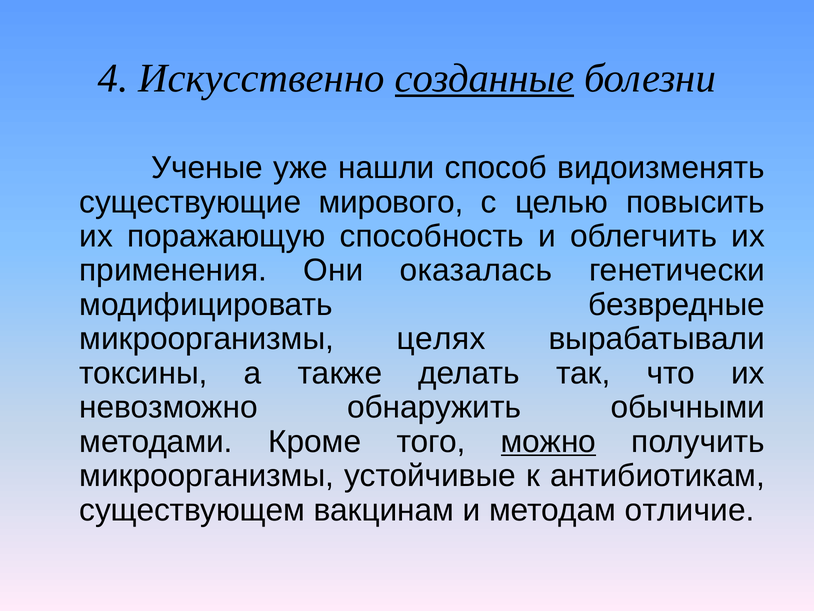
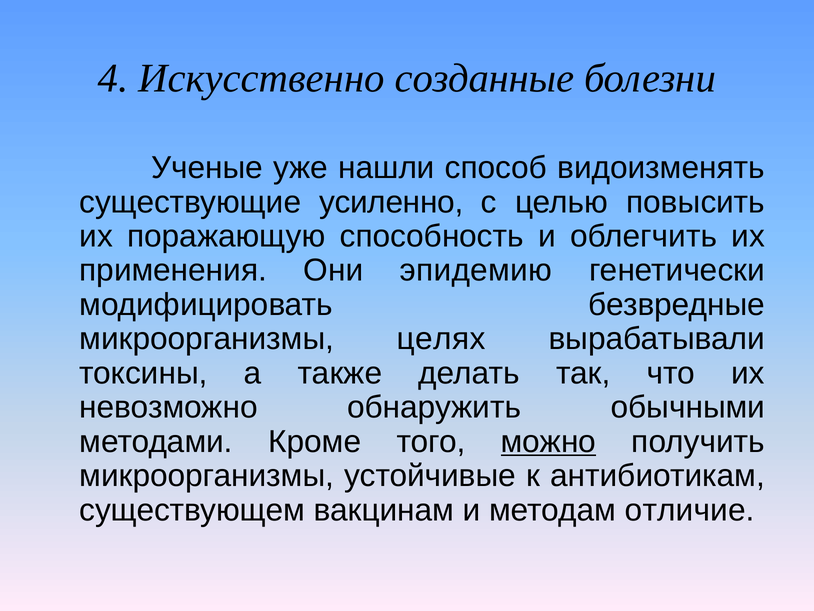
созданные underline: present -> none (484, 78)
мирового: мирового -> усиленно (391, 202)
оказалась: оказалась -> эпидемию (476, 270)
